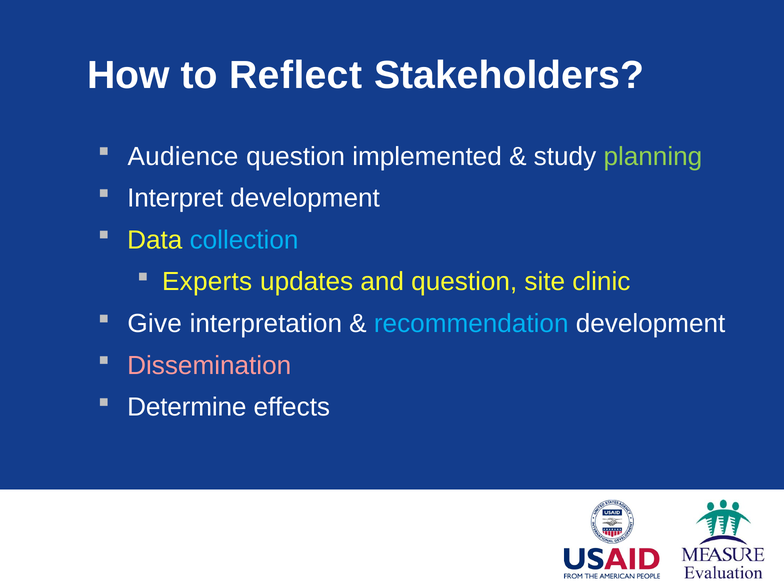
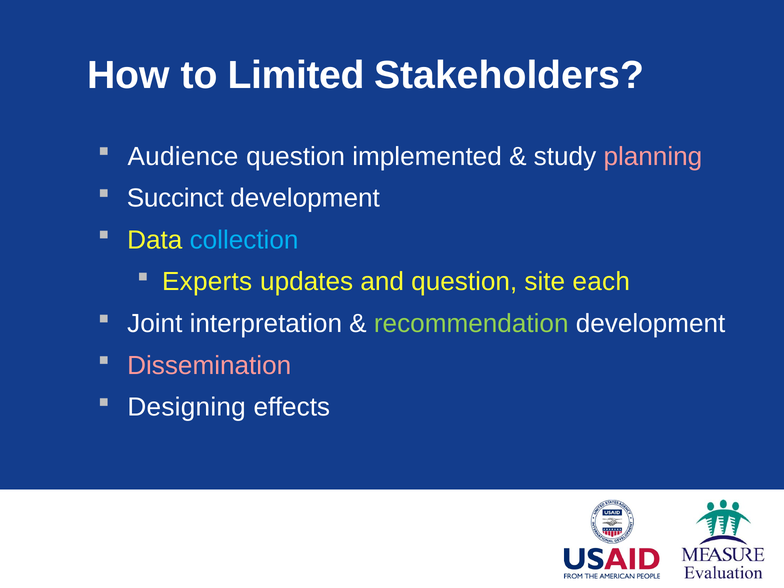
Reflect: Reflect -> Limited (296, 75)
planning colour: light green -> pink (653, 156)
Interpret: Interpret -> Succinct (175, 198)
clinic: clinic -> each (601, 282)
Give: Give -> Joint (155, 324)
recommendation colour: light blue -> light green (471, 324)
Determine: Determine -> Designing (187, 407)
